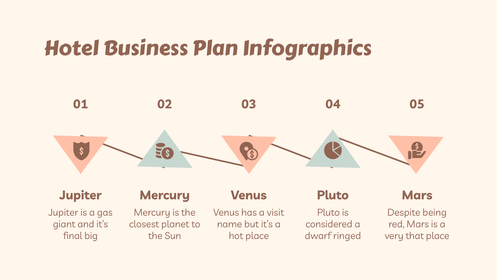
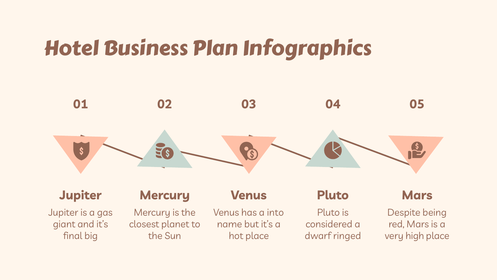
visit: visit -> into (275, 212)
that: that -> high (415, 236)
